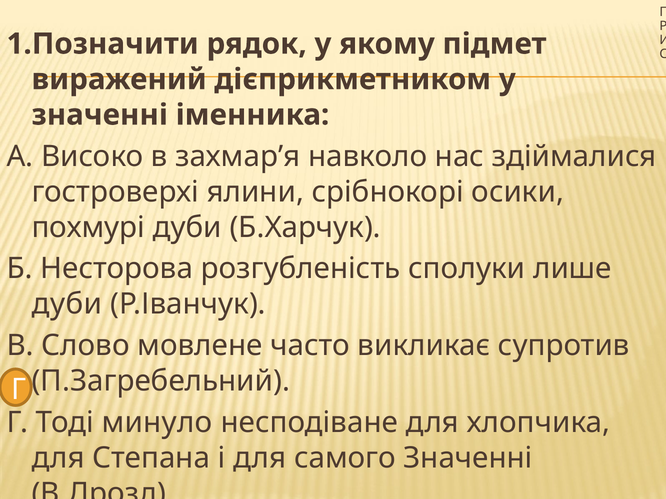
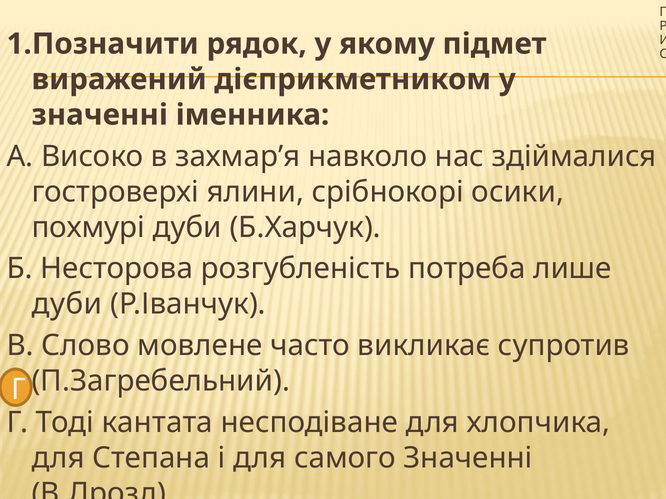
сполуки: сполуки -> потреба (467, 269)
минуло: минуло -> кантата (157, 423)
